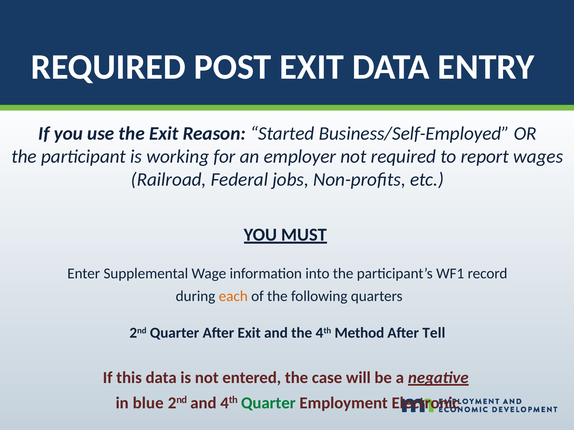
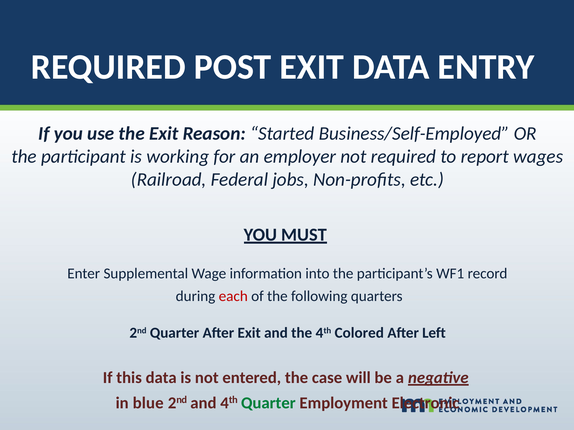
each colour: orange -> red (233, 296)
Method: Method -> Colored (359, 333)
Tell: Tell -> Left (434, 333)
